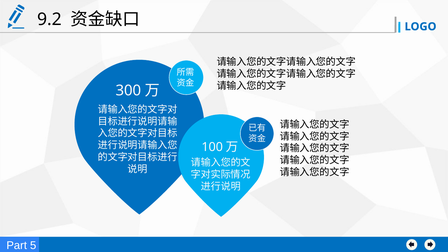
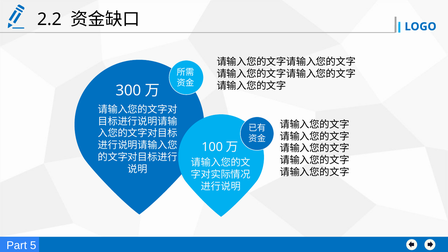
9.2: 9.2 -> 2.2 (49, 20)
